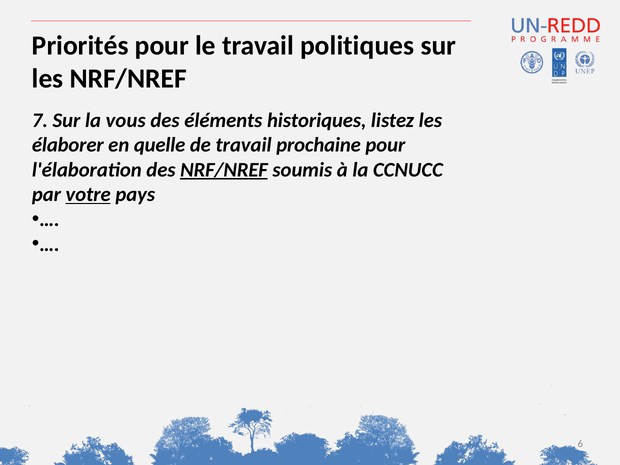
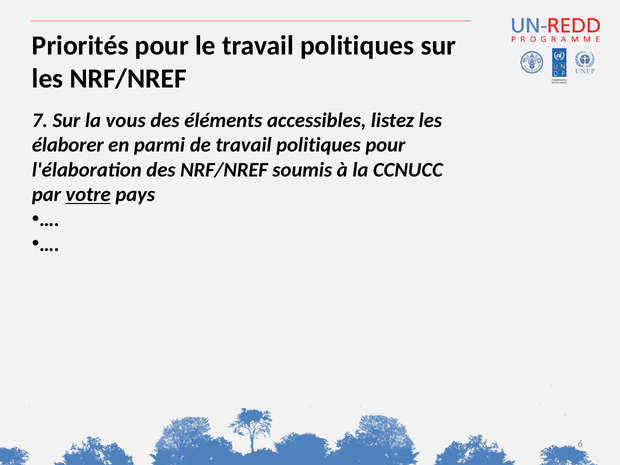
historiques: historiques -> accessibles (317, 120)
quelle: quelle -> parmi (160, 145)
de travail prochaine: prochaine -> politiques (318, 145)
NRF/NREF underline: present -> none (224, 170)
